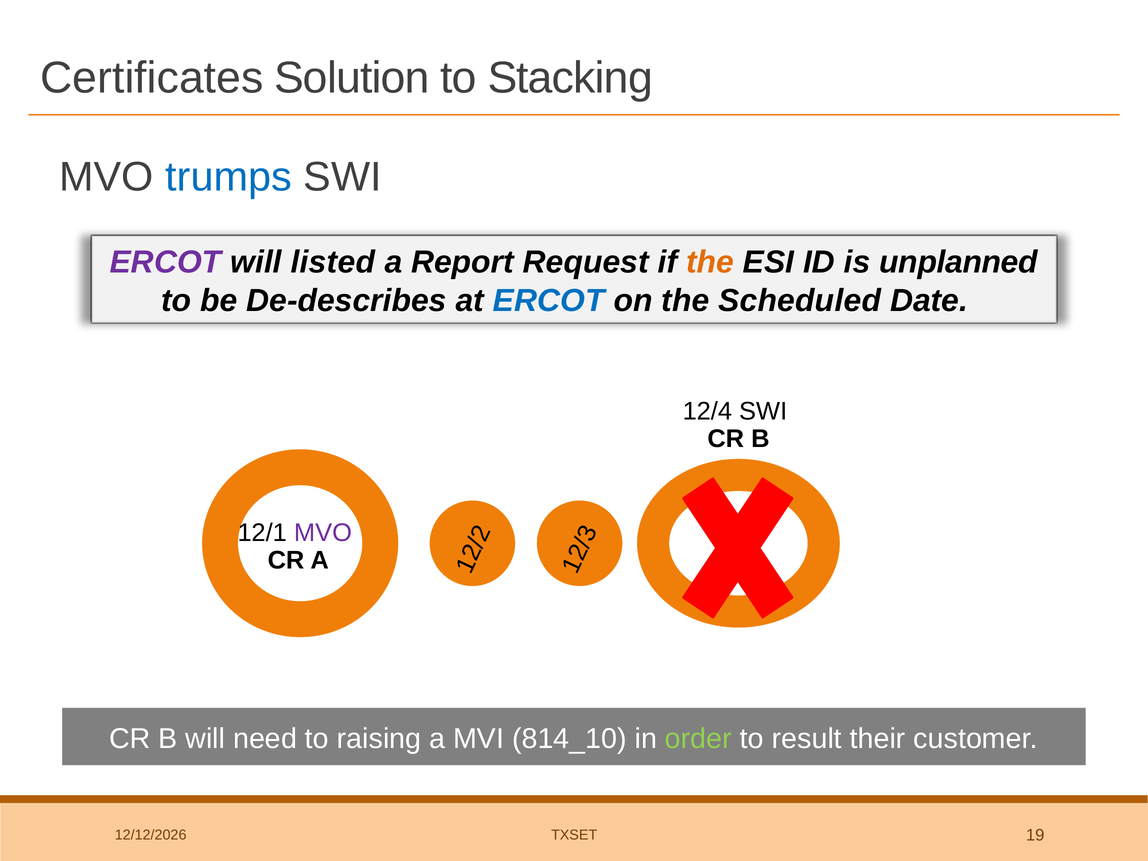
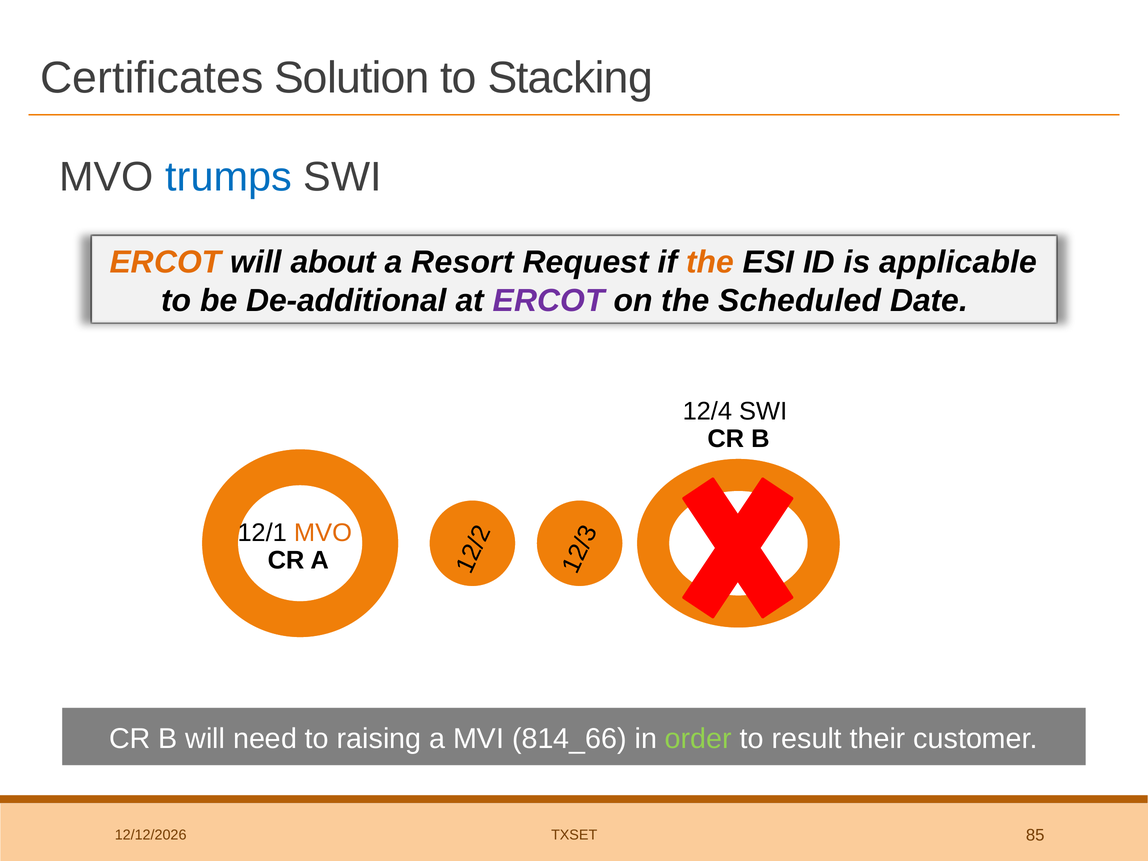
ERCOT colour: purple -> orange (166, 262)
listed: listed -> about (333, 262)
Report: Report -> Resort (462, 262)
unplanned: unplanned -> applicable (958, 262)
De-describes: De-describes -> De-additional (347, 301)
ERCOT colour: blue -> purple (549, 301)
MVO colour: purple -> orange (323, 533)
814_10: 814_10 -> 814_66 (569, 739)
19: 19 -> 85 (1035, 835)
